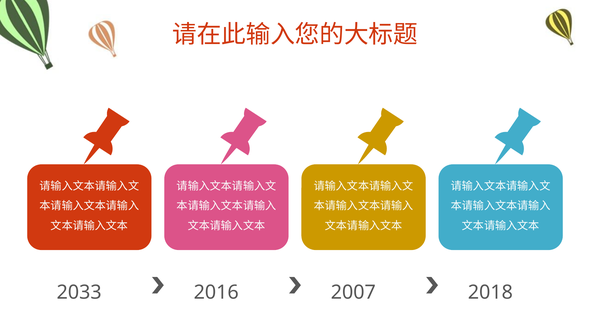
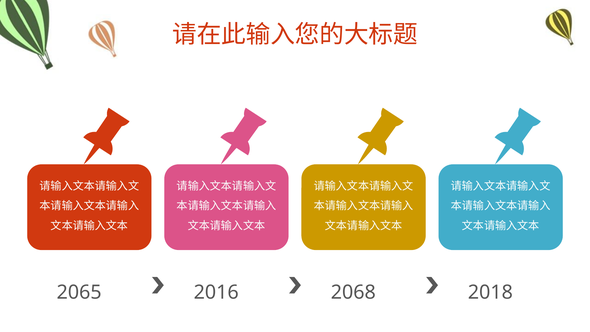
2033: 2033 -> 2065 (79, 292)
2007: 2007 -> 2068 (353, 292)
